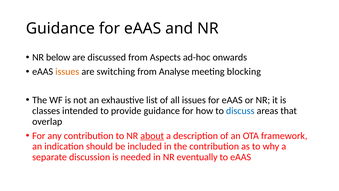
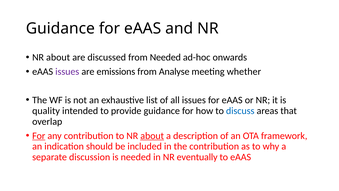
below: below -> about (58, 57)
from Aspects: Aspects -> Needed (165, 57)
issues colour: orange -> purple (67, 72)
switching: switching -> emissions (116, 72)
blocking: blocking -> whether (244, 72)
classes: classes -> quality (46, 111)
For underline: none -> present (39, 136)
